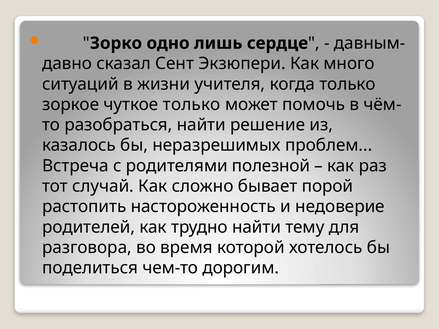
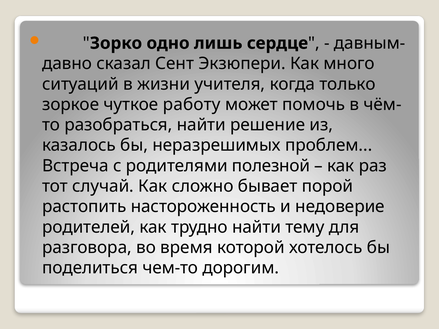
чуткое только: только -> работу (192, 105)
